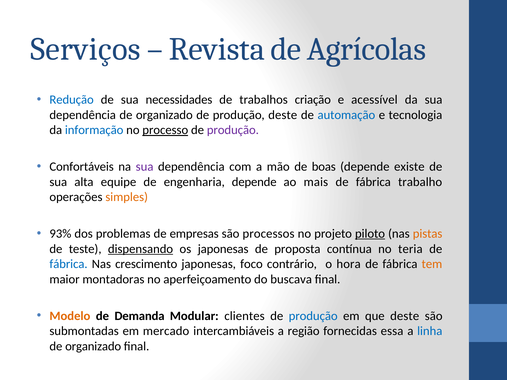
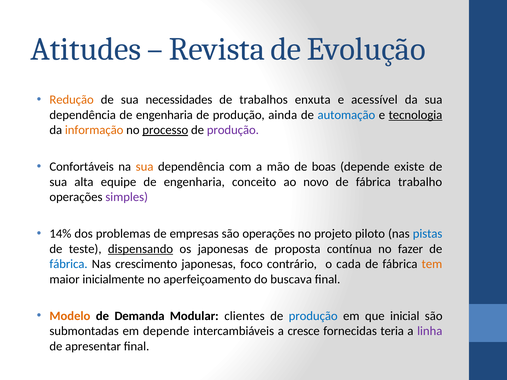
Serviços: Serviços -> Atitudes (86, 49)
Agrícolas: Agrícolas -> Evolução (366, 49)
Redução colour: blue -> orange (72, 100)
criação: criação -> enxuta (313, 100)
dependência de organizado: organizado -> engenharia (164, 115)
produção deste: deste -> ainda (283, 115)
tecnologia underline: none -> present (415, 115)
informação colour: blue -> orange (94, 130)
sua colour: purple -> orange (145, 167)
engenharia depende: depende -> conceito (254, 182)
mais: mais -> novo (316, 182)
simples colour: orange -> purple (127, 197)
93%: 93% -> 14% (60, 234)
são processos: processos -> operações (269, 234)
piloto underline: present -> none (370, 234)
pistas colour: orange -> blue (428, 234)
teria: teria -> fazer (410, 249)
hora: hora -> cada (349, 264)
montadoras: montadoras -> inicialmente (113, 279)
que deste: deste -> inicial (405, 316)
em mercado: mercado -> depende (166, 331)
região: região -> cresce (304, 331)
essa: essa -> teria (392, 331)
linha colour: blue -> purple (430, 331)
organizado: organizado -> apresentar (93, 346)
